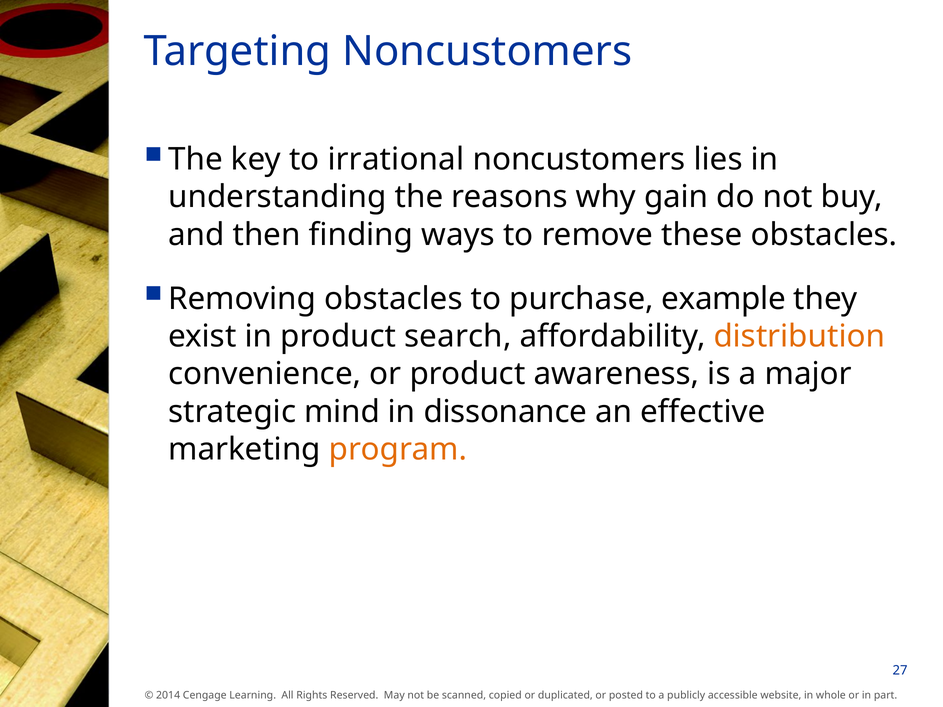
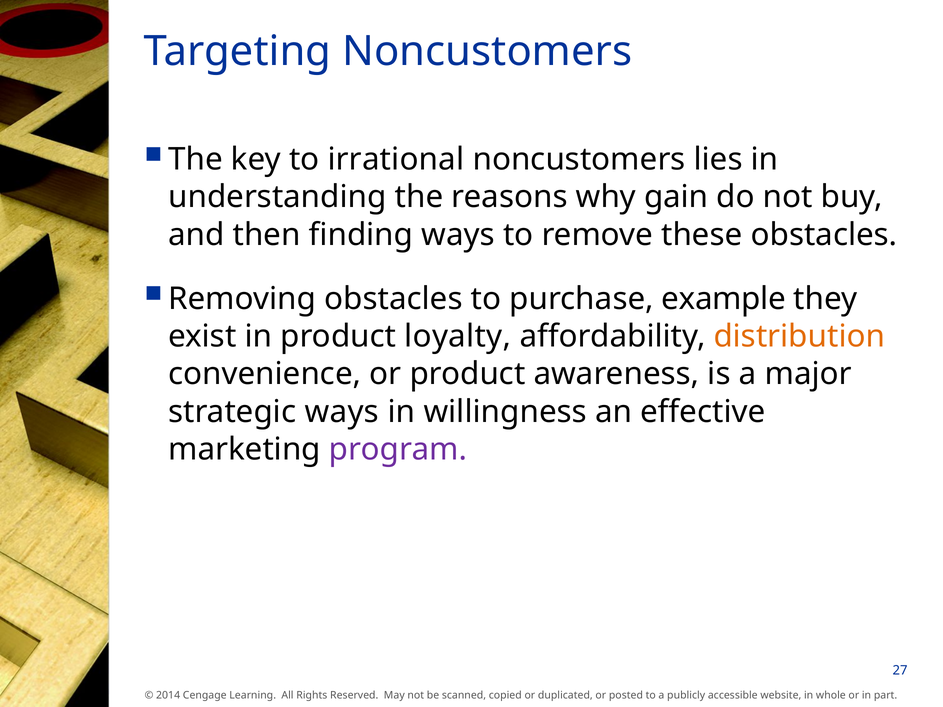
search: search -> loyalty (458, 336)
strategic mind: mind -> ways (342, 412)
dissonance: dissonance -> willingness (505, 412)
program colour: orange -> purple (398, 450)
